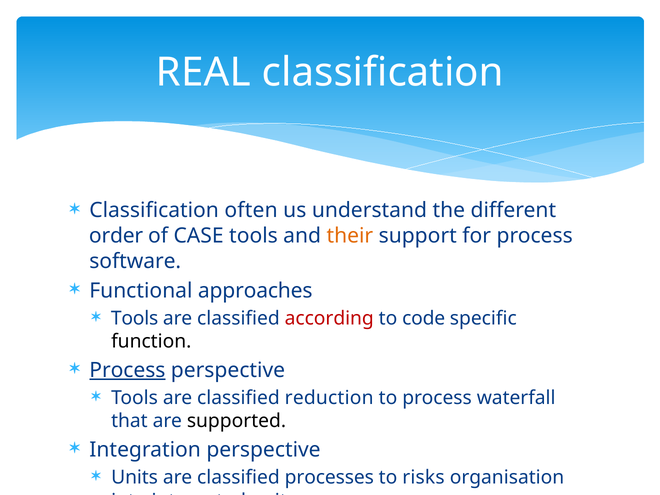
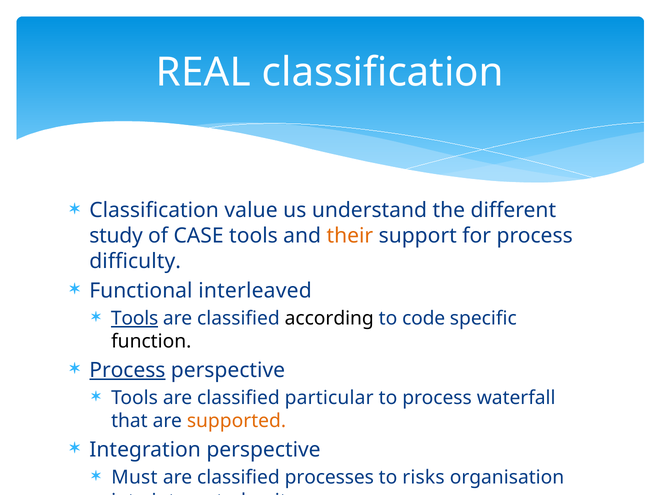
often: often -> value (251, 211)
order: order -> study (116, 236)
software: software -> difficulty (135, 261)
approaches: approaches -> interleaved (255, 291)
Tools underline: none -> present (135, 319)
according colour: red -> black (329, 319)
reduction: reduction -> particular (329, 398)
supported colour: black -> orange (236, 421)
Units: Units -> Must (134, 478)
